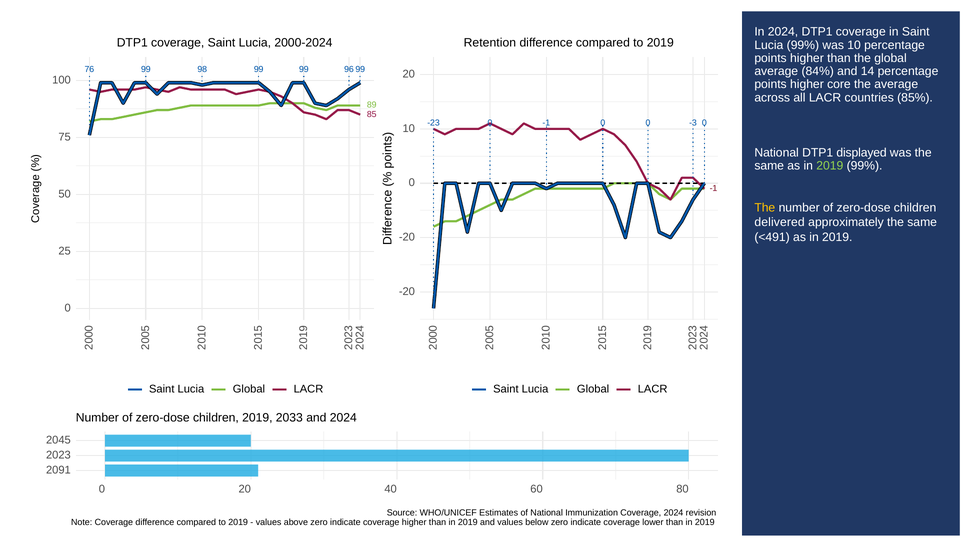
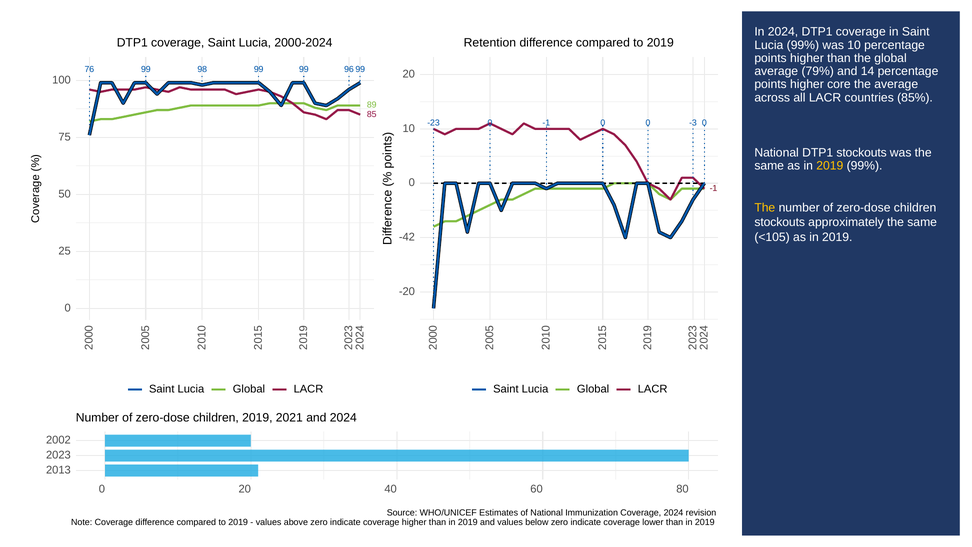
84%: 84% -> 79% (818, 71)
DTP1 displayed: displayed -> stockouts (862, 152)
2019 colour: light green -> yellow (830, 166)
delivered: delivered -> stockouts (780, 222)
<491: <491 -> <105 (772, 237)
-20: -20 -> -42 (407, 237)
2033: 2033 -> 2021 (289, 418)
2045: 2045 -> 2002 (58, 440)
2091: 2091 -> 2013 (58, 470)
